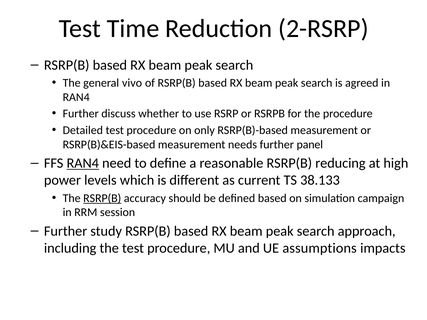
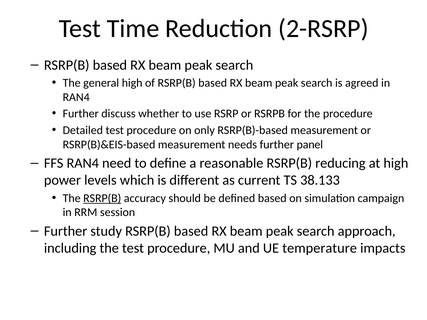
general vivo: vivo -> high (132, 83)
RAN4 underline: present -> none (83, 163)
assumptions: assumptions -> temperature (320, 248)
